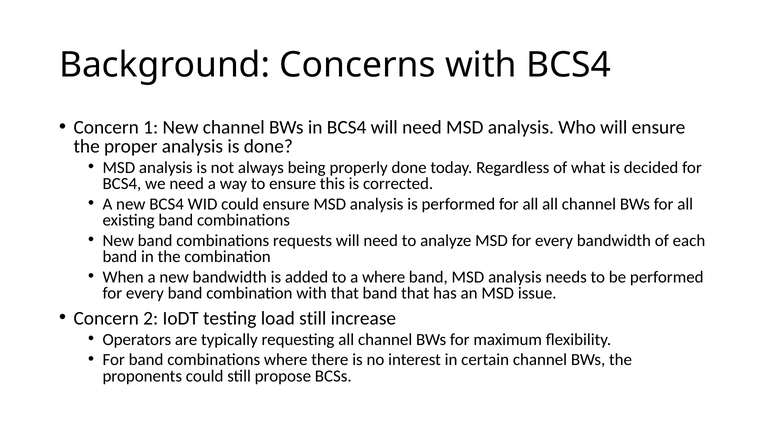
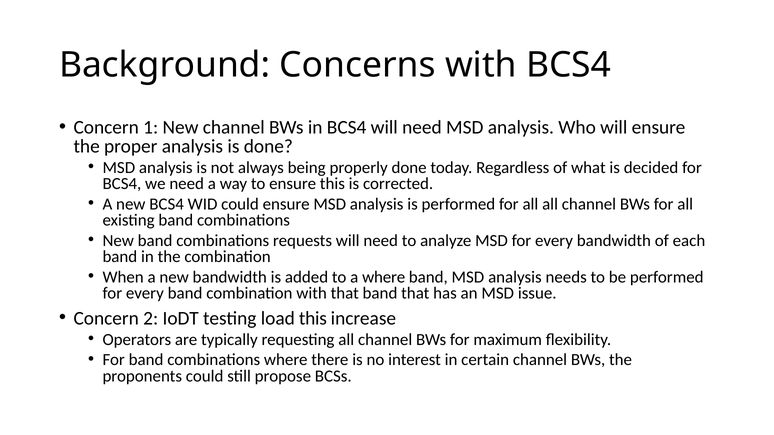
load still: still -> this (313, 318)
